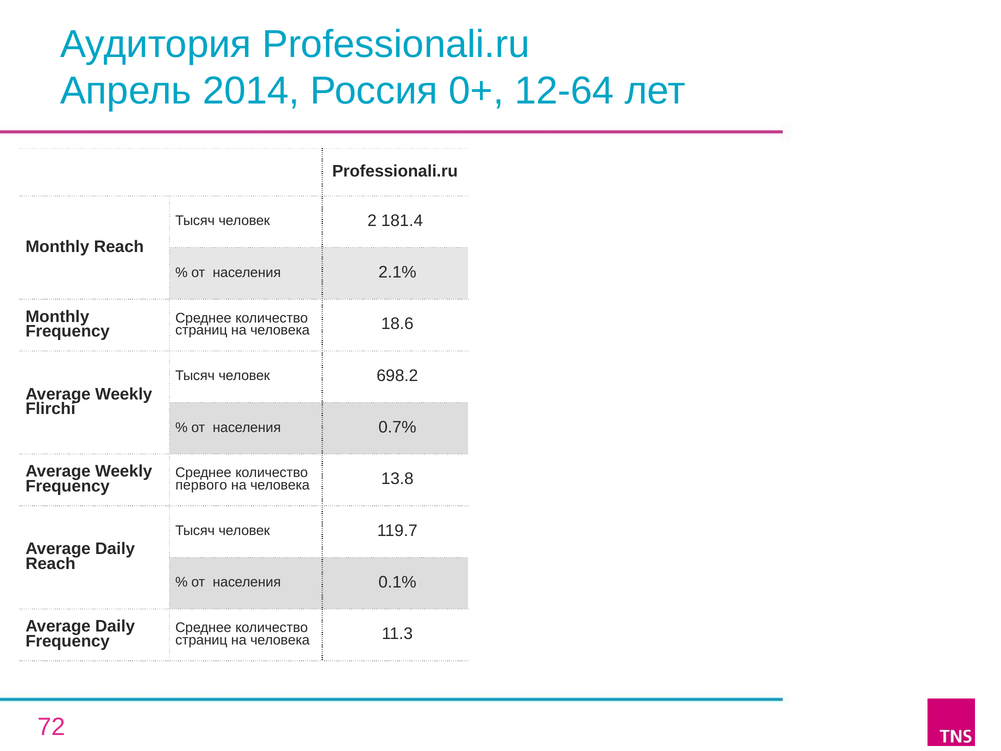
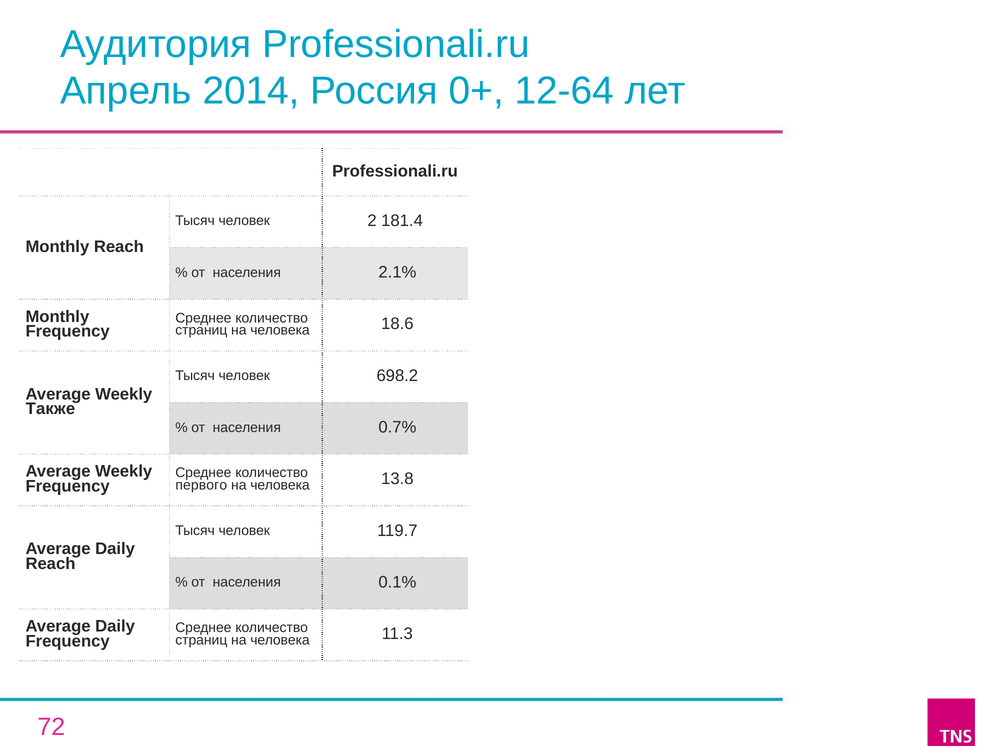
Flirchi: Flirchi -> Также (50, 409)
